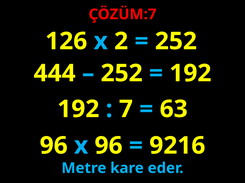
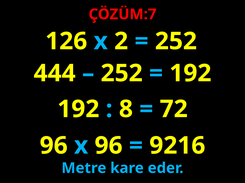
7: 7 -> 8 (126, 110)
63: 63 -> 72 (174, 110)
